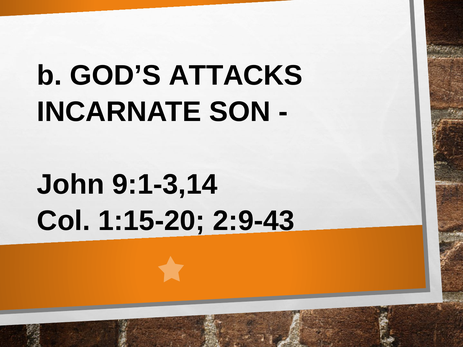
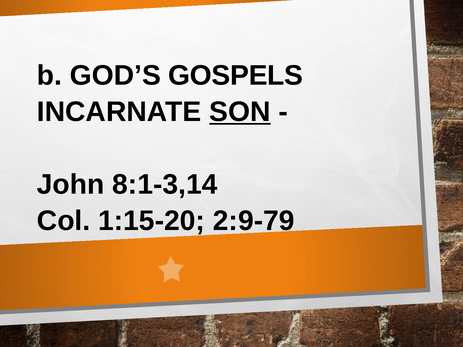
ATTACKS: ATTACKS -> GOSPELS (236, 76)
SON underline: none -> present (240, 112)
9:1-3,14: 9:1-3,14 -> 8:1-3,14 (165, 185)
2:9-43: 2:9-43 -> 2:9-79 (254, 221)
